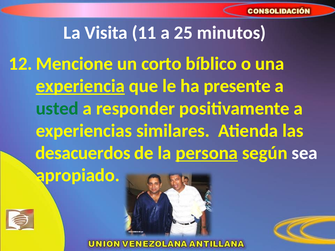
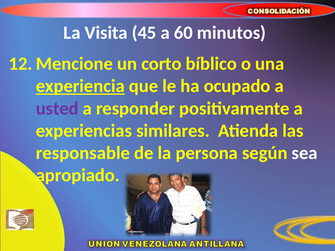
11: 11 -> 45 (144, 33)
25: 25 -> 60 (183, 33)
presente: presente -> ocupado (237, 86)
usted colour: green -> purple (57, 109)
desacuerdos: desacuerdos -> responsable (83, 153)
persona underline: present -> none (207, 153)
